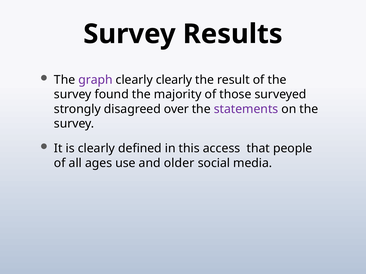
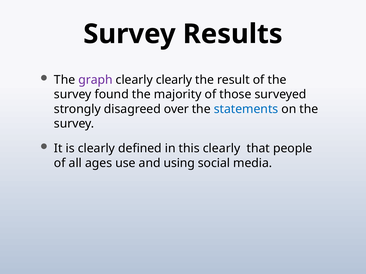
statements colour: purple -> blue (246, 109)
this access: access -> clearly (222, 149)
older: older -> using (179, 163)
